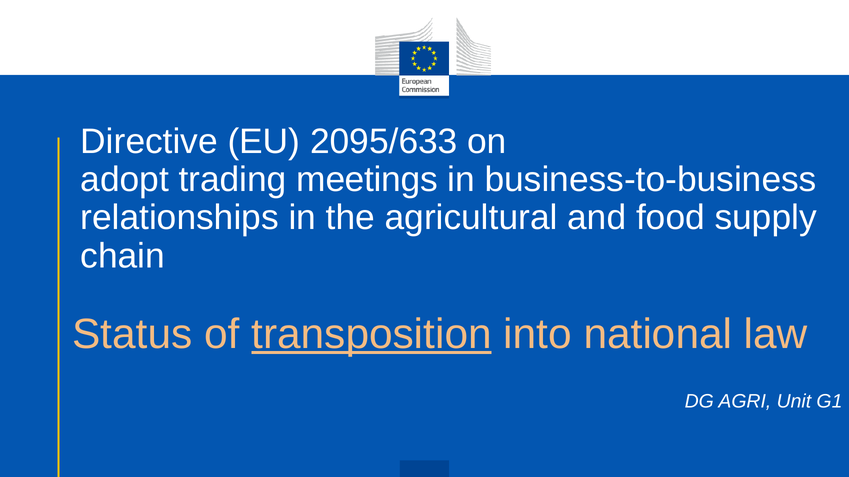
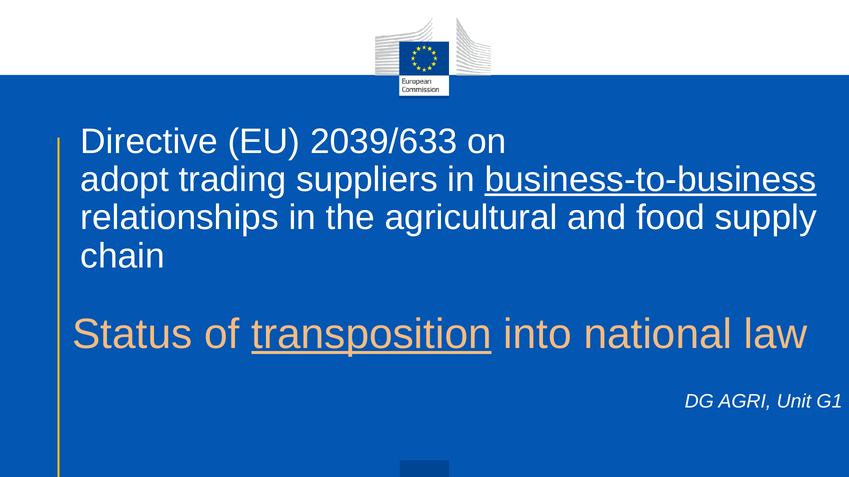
2095/633: 2095/633 -> 2039/633 (384, 142)
meetings: meetings -> suppliers (367, 180)
business-to-business underline: none -> present (651, 180)
